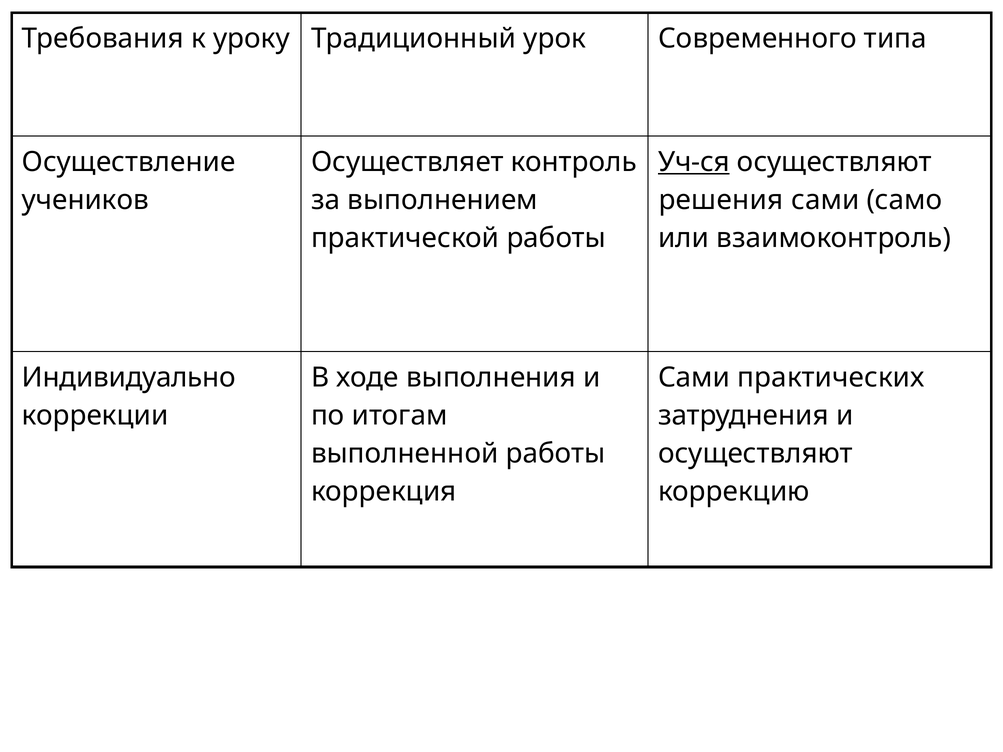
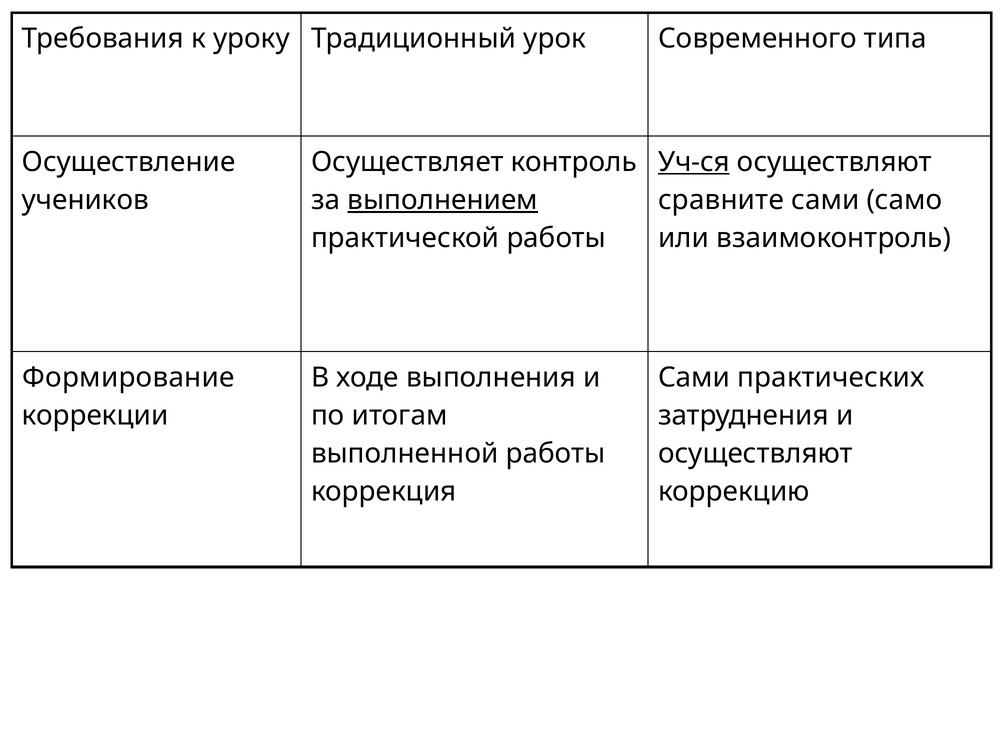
выполнением underline: none -> present (443, 200)
решения: решения -> сравните (721, 200)
Индивидуально: Индивидуально -> Формирование (128, 377)
